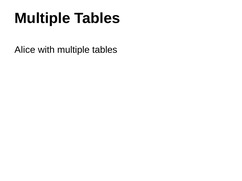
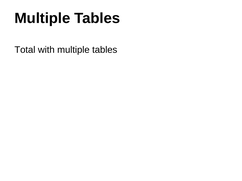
Alice: Alice -> Total (25, 50)
